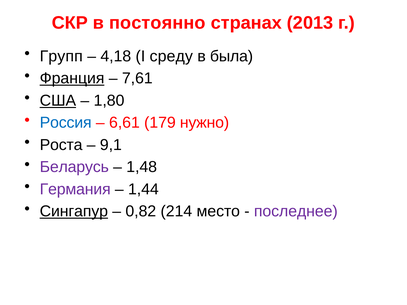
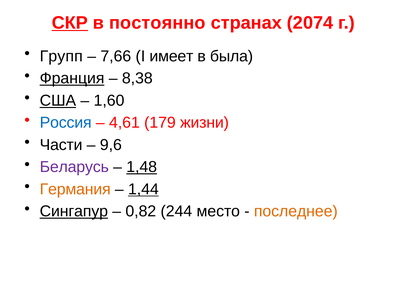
СКР underline: none -> present (70, 23)
2013: 2013 -> 2074 (310, 23)
4,18: 4,18 -> 7,66 (116, 56)
среду: среду -> имеет (171, 56)
7,61: 7,61 -> 8,38 (137, 78)
1,80: 1,80 -> 1,60 (109, 101)
6,61: 6,61 -> 4,61 (124, 123)
нужно: нужно -> жизни (205, 123)
Роста: Роста -> Части (61, 145)
9,1: 9,1 -> 9,6 (111, 145)
1,48 underline: none -> present (142, 167)
Германия colour: purple -> orange (75, 189)
1,44 underline: none -> present (143, 189)
214: 214 -> 244 (176, 212)
последнее colour: purple -> orange (296, 212)
